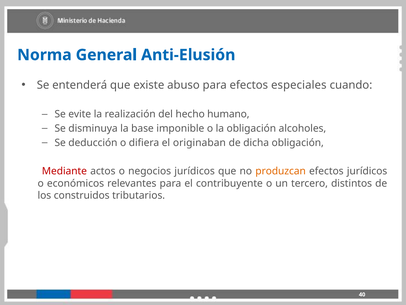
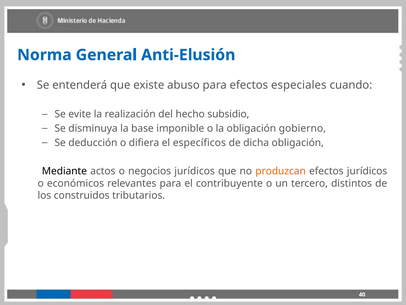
humano: humano -> subsidio (228, 114)
alcoholes: alcoholes -> gobierno (302, 128)
originaban: originaban -> específicos (199, 143)
Mediante colour: red -> black (64, 171)
